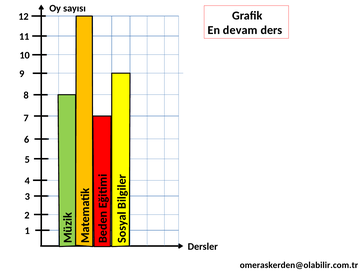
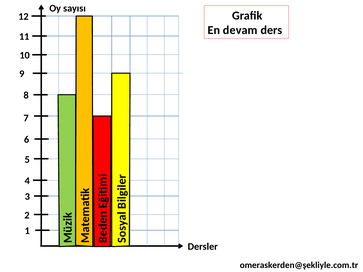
omeraskerden@olabilir.com.tr: omeraskerden@olabilir.com.tr -> omeraskerden@şekliyle.com.tr (299, 265)
